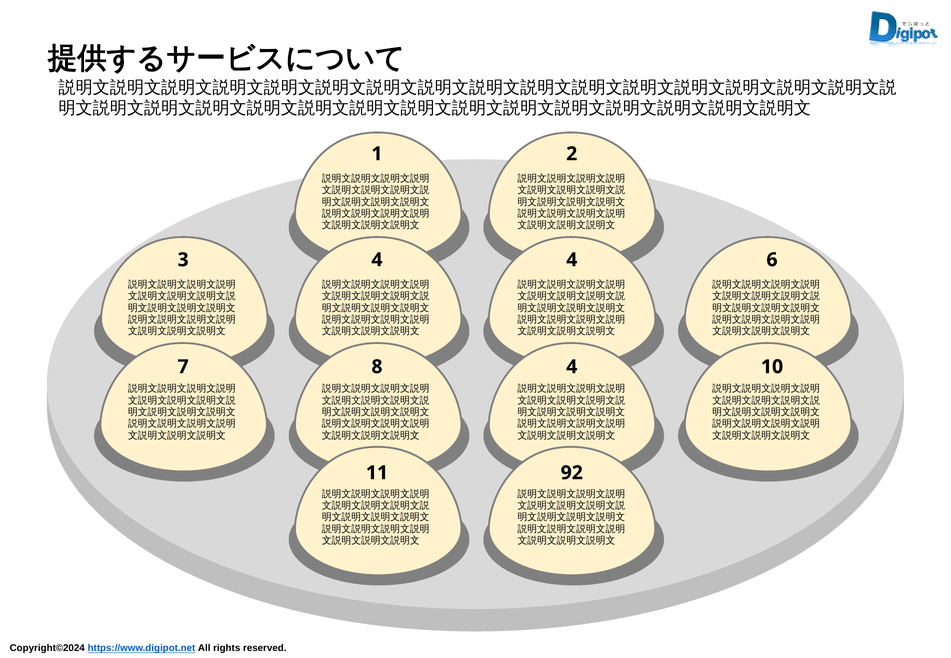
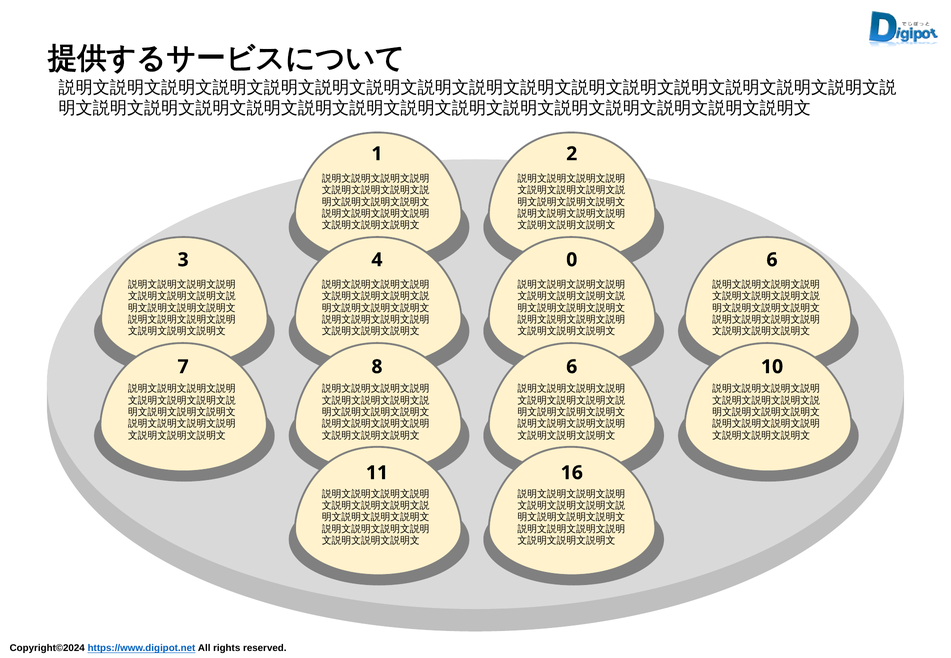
4 4: 4 -> 0 (572, 260)
8 4: 4 -> 6 (572, 367)
92: 92 -> 16 (572, 473)
